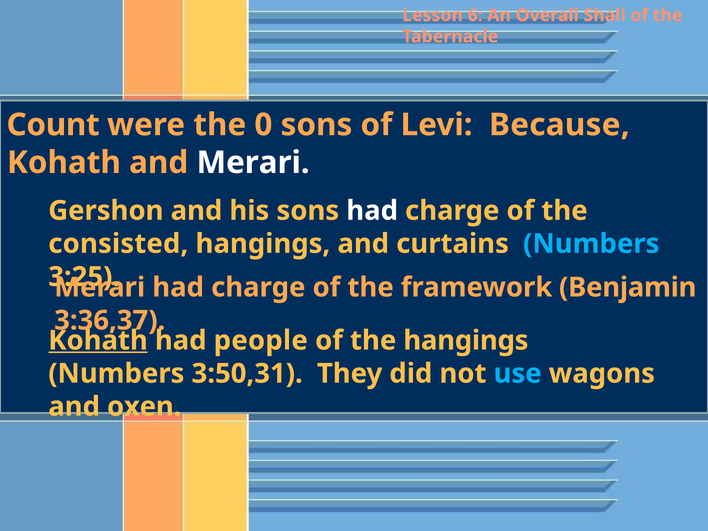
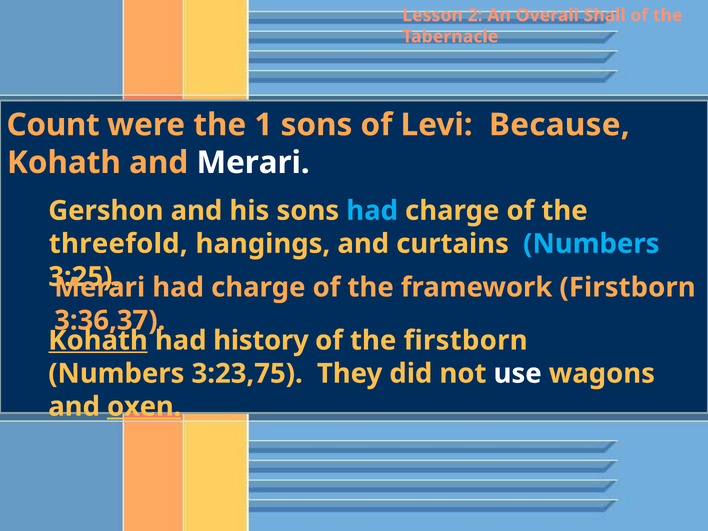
6: 6 -> 2 (475, 15)
0: 0 -> 1 (263, 125)
had colour: white -> light blue (372, 211)
consisted: consisted -> threefold (118, 244)
framework Benjamin: Benjamin -> Firstborn (628, 287)
people: people -> history (261, 341)
the hangings: hangings -> firstborn (466, 341)
3:50,31: 3:50,31 -> 3:23,75 (247, 374)
use colour: light blue -> white (518, 374)
oxen underline: none -> present (144, 407)
